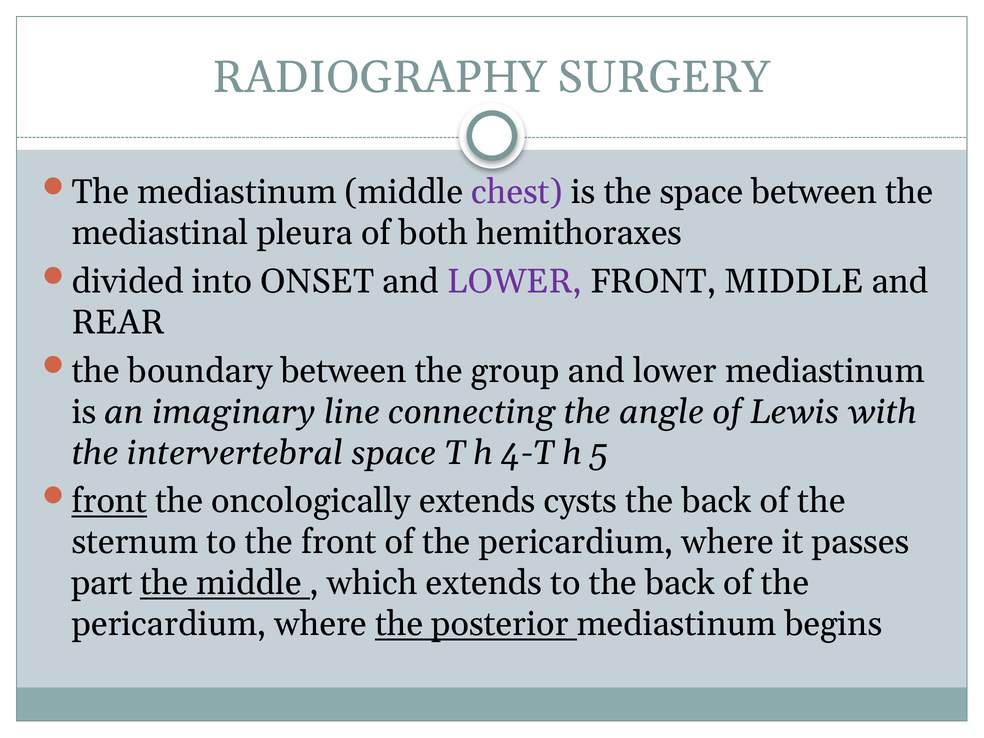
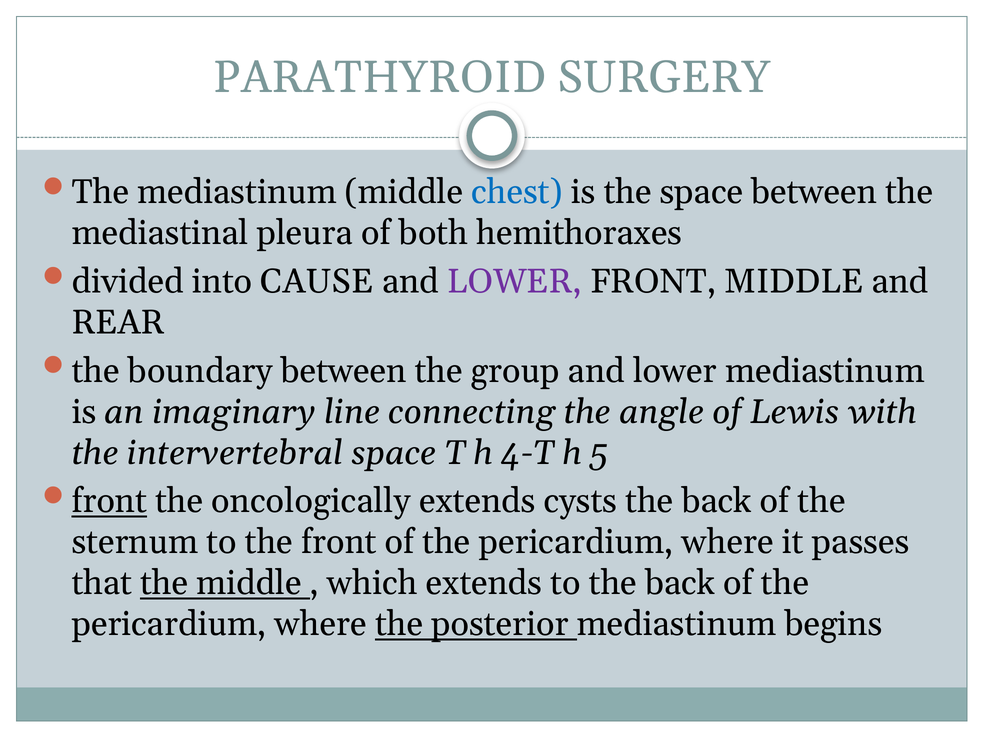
RADIOGRAPHY: RADIOGRAPHY -> PARATHYROID (380, 77)
chest colour: purple -> blue (517, 192)
ONSET: ONSET -> CAUSE (317, 281)
part: part -> that (102, 583)
